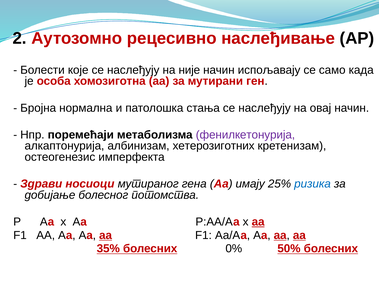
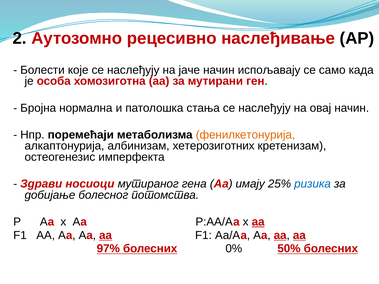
није: није -> јаче (189, 70)
фенилкетонурија colour: purple -> orange (245, 135)
35%: 35% -> 97% (108, 249)
